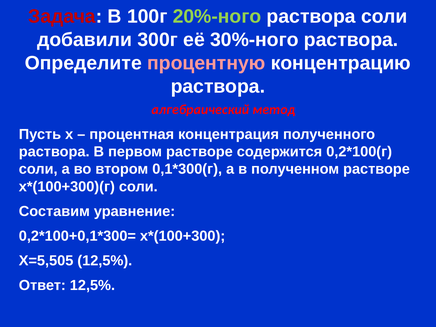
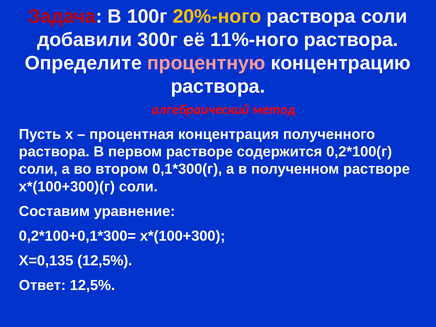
20%-ного colour: light green -> yellow (217, 17)
30%-ного: 30%-ного -> 11%-ного (254, 40)
Х=5,505: Х=5,505 -> Х=0,135 (46, 261)
